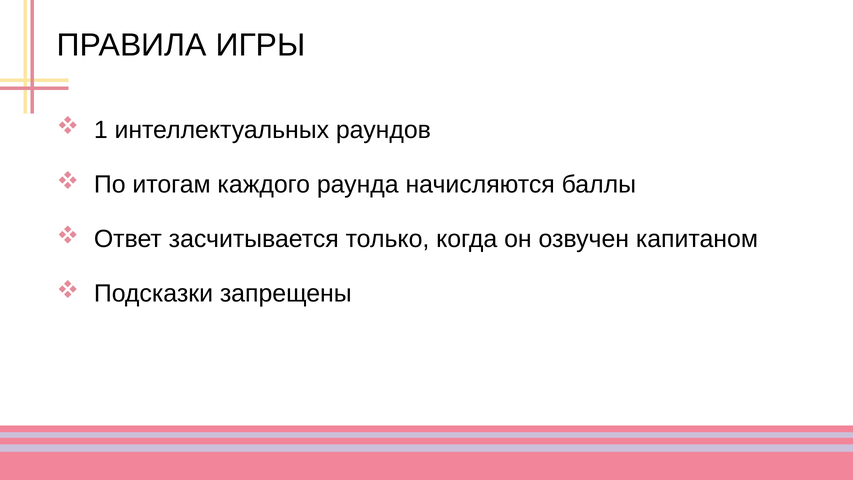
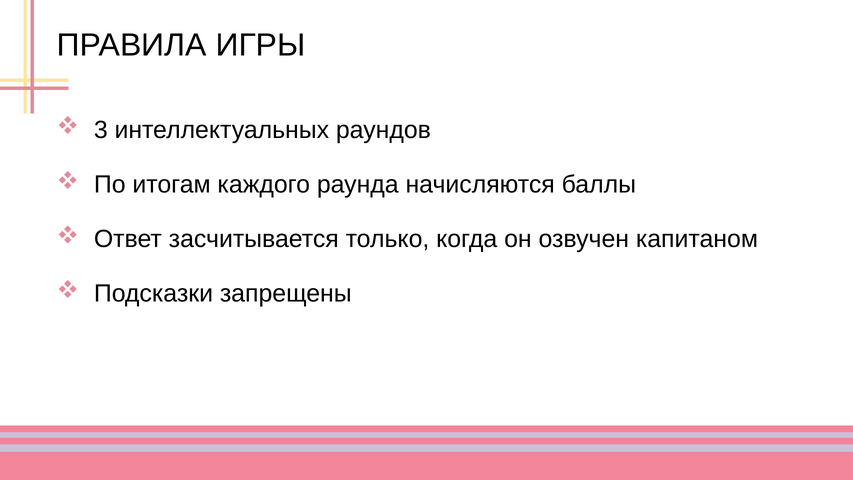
1: 1 -> 3 (101, 130)
